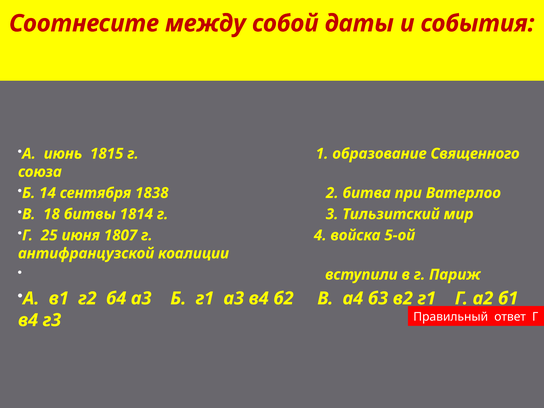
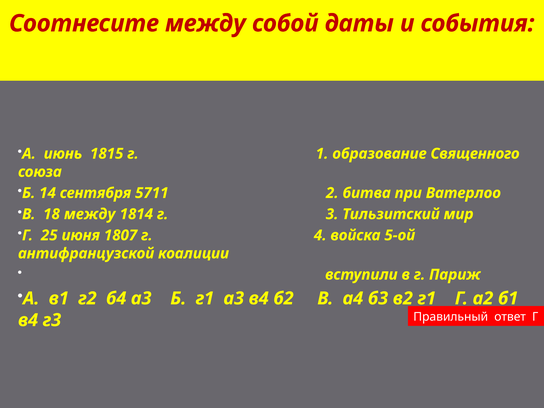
1838: 1838 -> 5711 (152, 193)
18 битвы: битвы -> между (90, 214)
